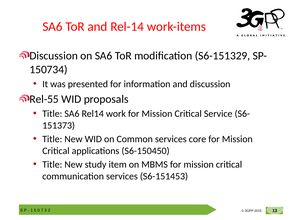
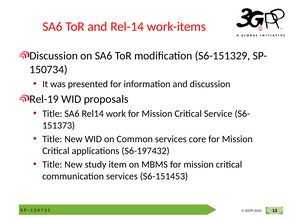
Rel-55: Rel-55 -> Rel-19 (44, 99)
S6-150450: S6-150450 -> S6-197432 (146, 151)
